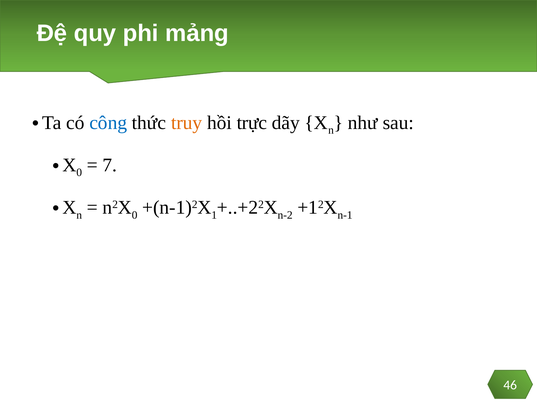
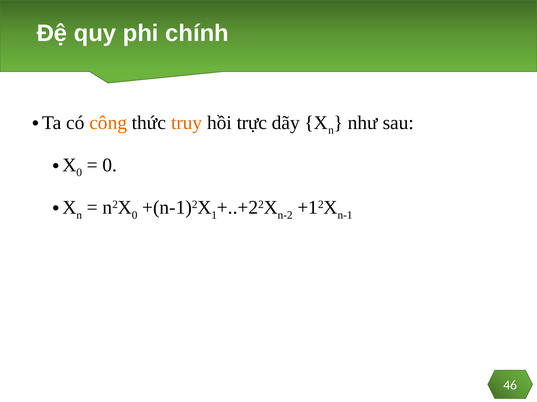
mảng: mảng -> chính (197, 33)
công colour: blue -> orange (108, 123)
7: 7 -> 0 (110, 165)
